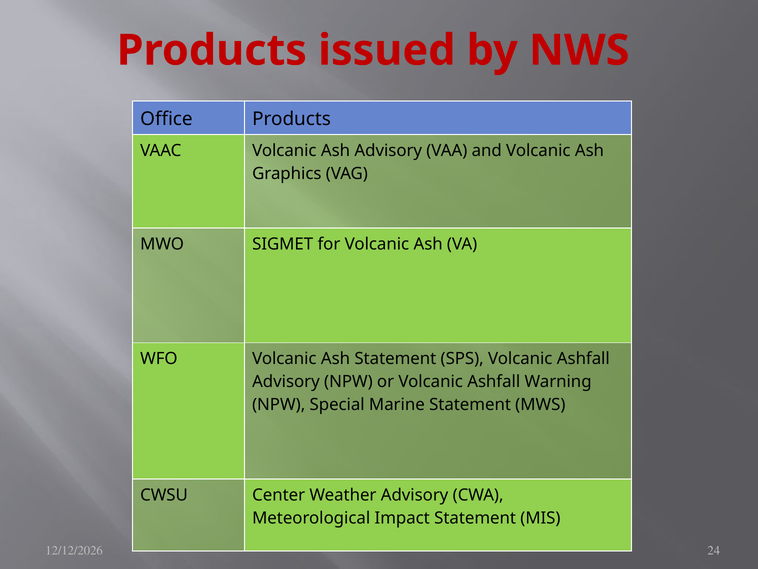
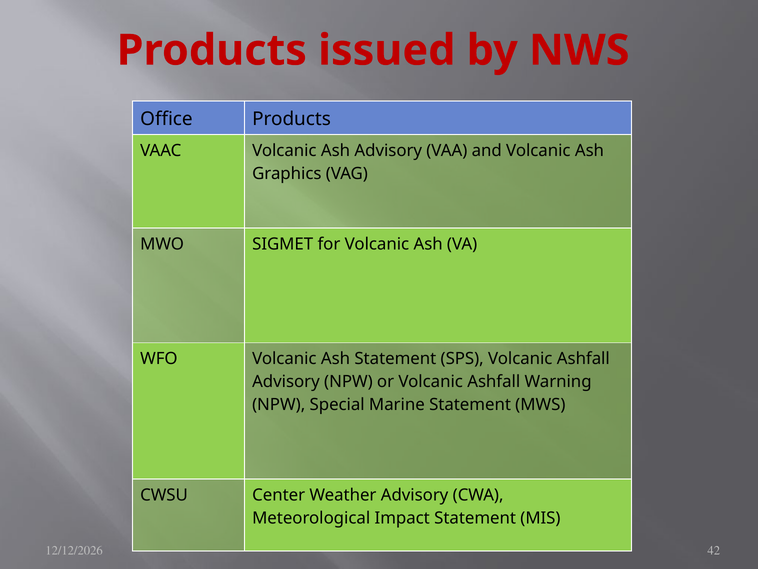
24: 24 -> 42 (714, 550)
